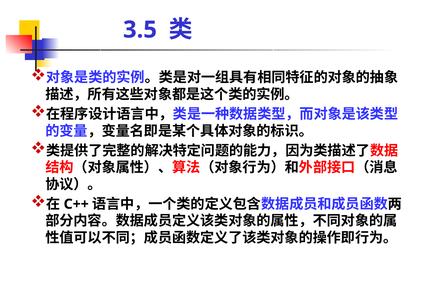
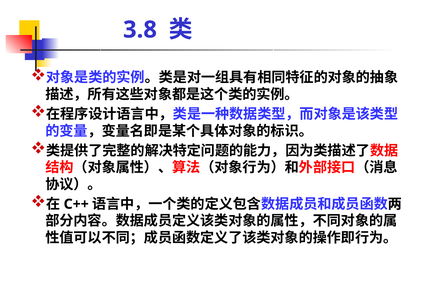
3.5: 3.5 -> 3.8 (140, 30)
